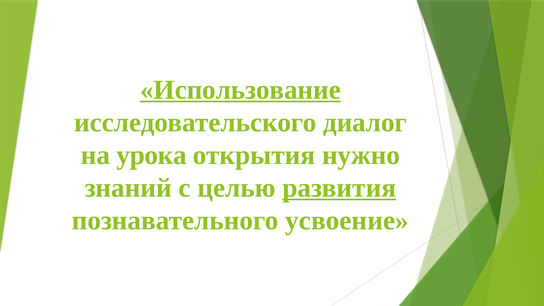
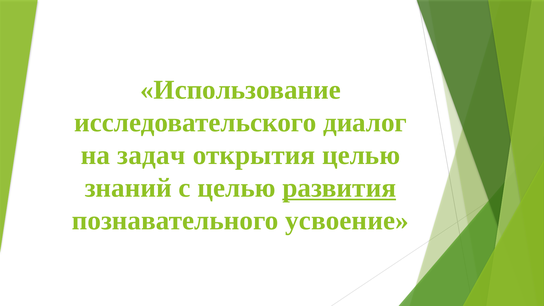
Использование underline: present -> none (240, 90)
урока: урока -> задач (151, 155)
открытия нужно: нужно -> целью (361, 155)
